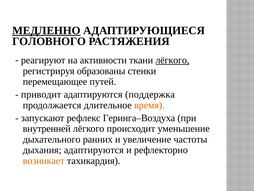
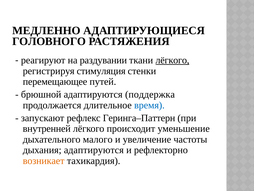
МЕДЛЕННО underline: present -> none (46, 30)
активности: активности -> раздувании (103, 60)
образованы: образованы -> стимуляция (101, 71)
приводит: приводит -> брюшной (41, 94)
время colour: orange -> blue (149, 105)
Геринга–Воздуха: Геринга–Воздуха -> Геринга–Паттерн (139, 118)
ранних: ранних -> малого (98, 139)
